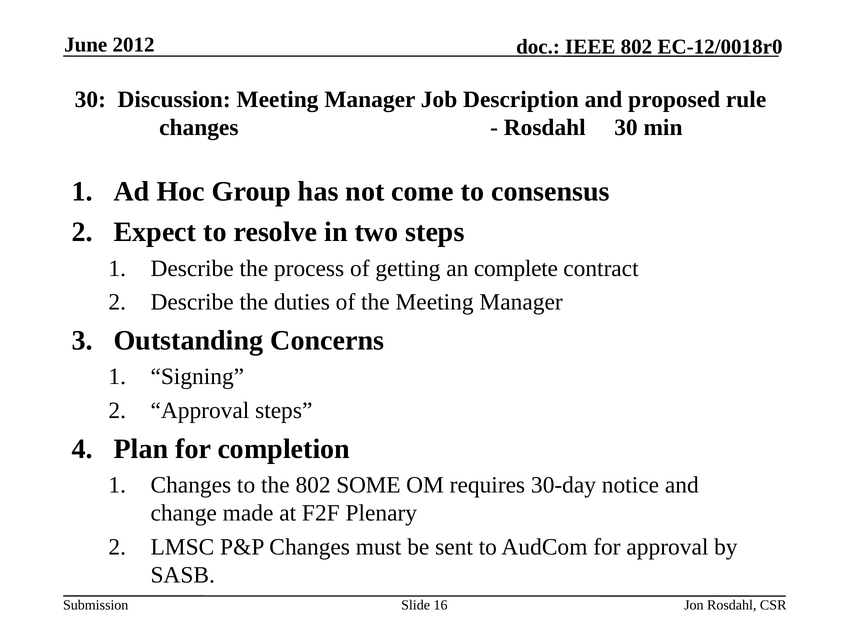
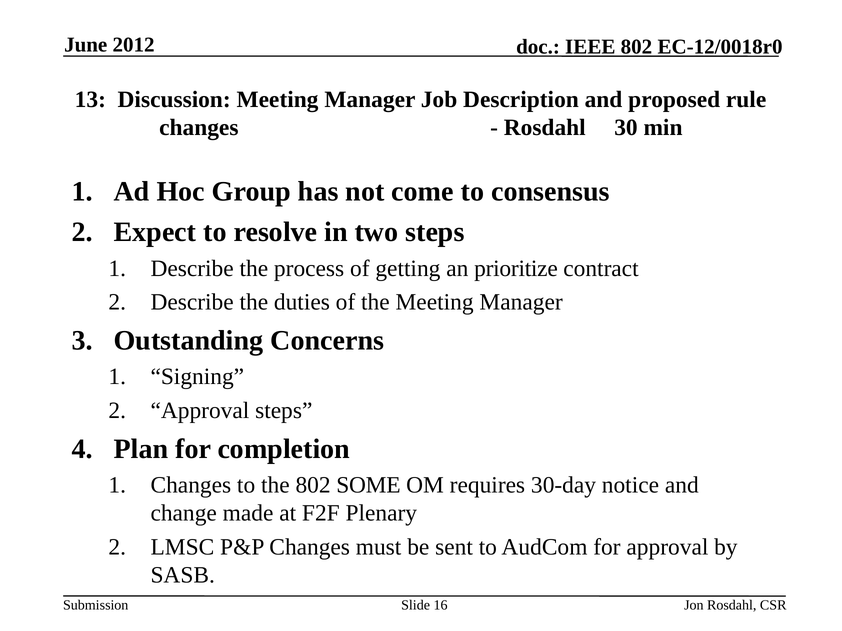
30: 30 -> 13 (90, 100)
complete: complete -> prioritize (516, 269)
